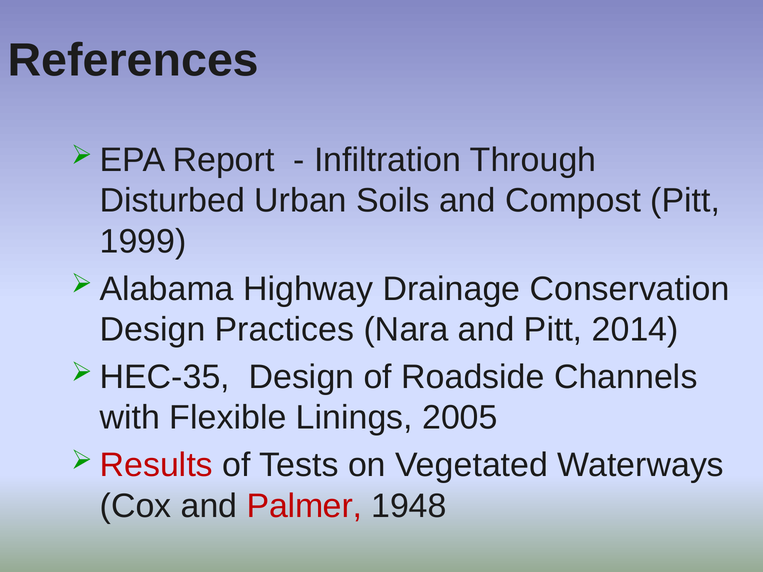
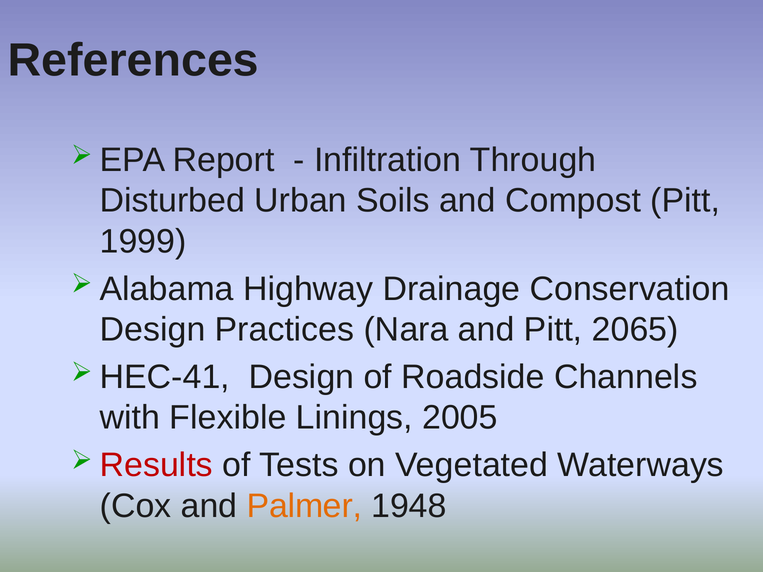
2014: 2014 -> 2065 (635, 330)
HEC-35: HEC-35 -> HEC-41 (165, 377)
Palmer colour: red -> orange (304, 506)
